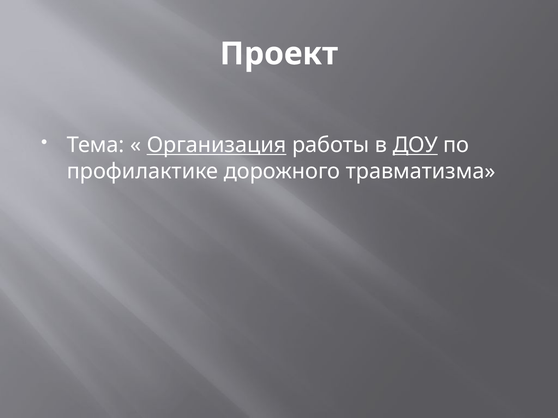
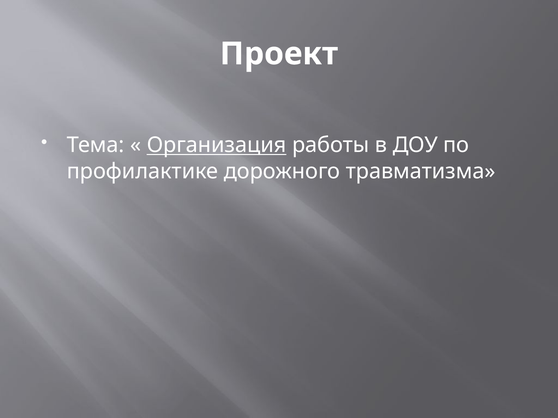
ДОУ underline: present -> none (415, 145)
